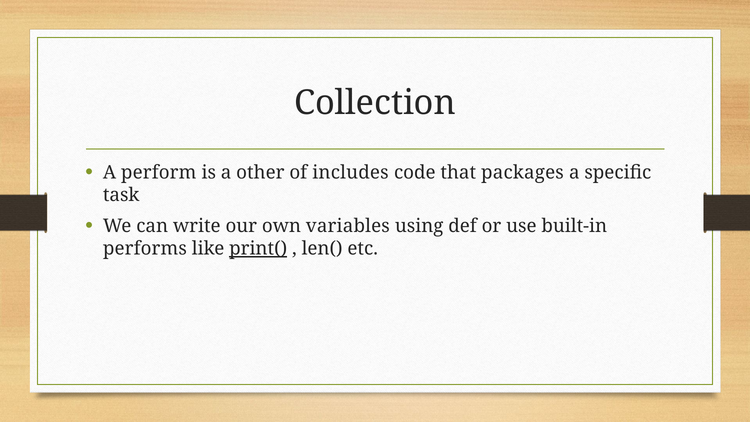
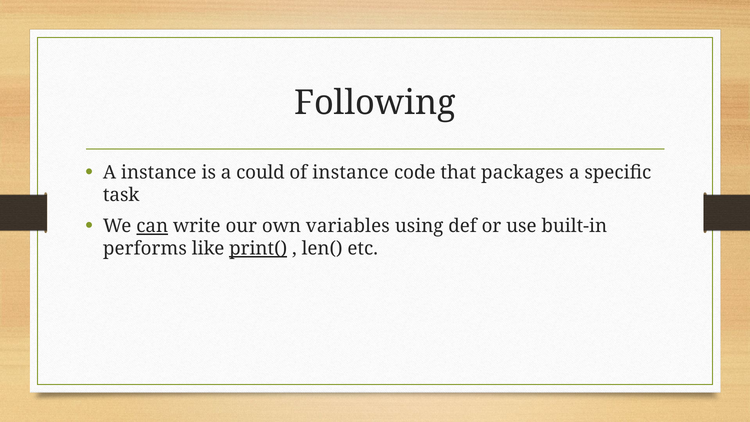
Collection: Collection -> Following (375, 103)
A perform: perform -> instance (159, 173)
other: other -> could (260, 173)
of includes: includes -> instance (350, 173)
can underline: none -> present (152, 226)
